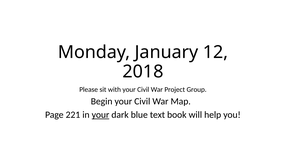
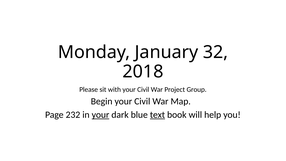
12: 12 -> 32 (216, 52)
221: 221 -> 232 (73, 115)
text underline: none -> present (157, 115)
